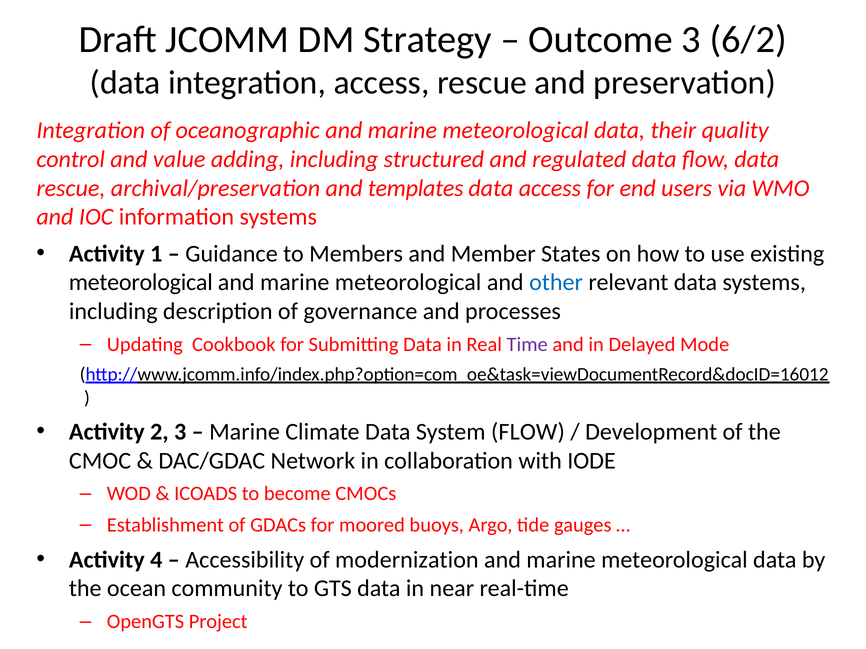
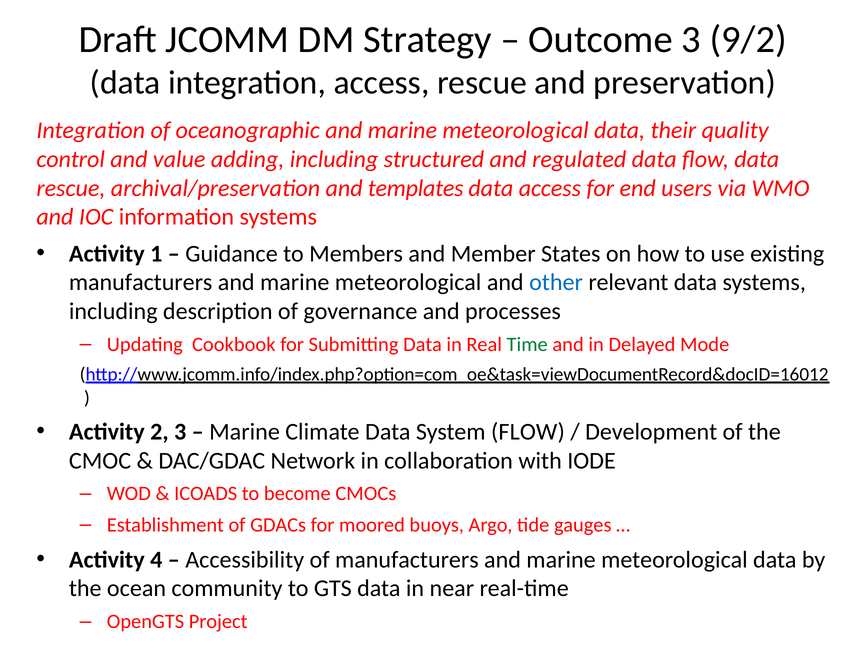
6/2: 6/2 -> 9/2 (748, 40)
meteorological: meteorological -> manufacturers (141, 283)
Time colour: purple -> green (527, 345)
of modernization: modernization -> manufacturers (407, 560)
